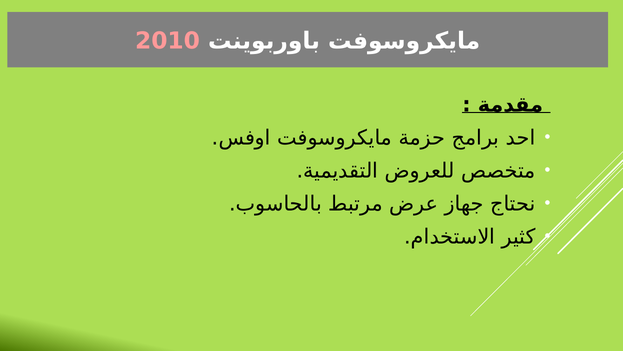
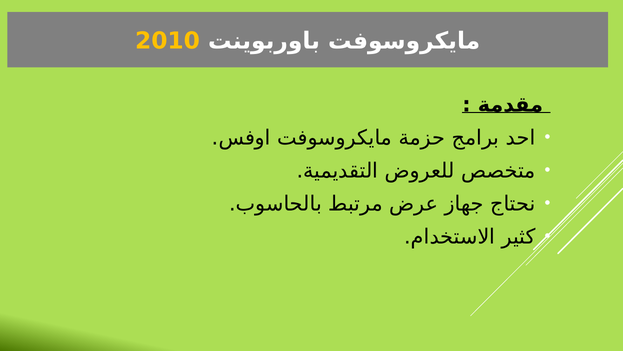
2010 colour: pink -> yellow (167, 41)
